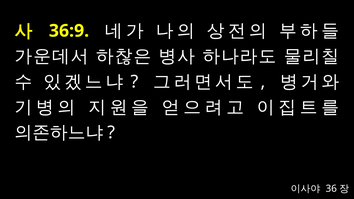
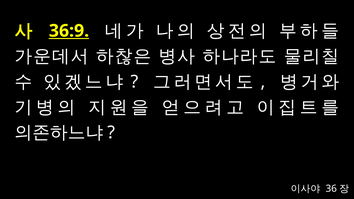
36:9 underline: none -> present (69, 31)
